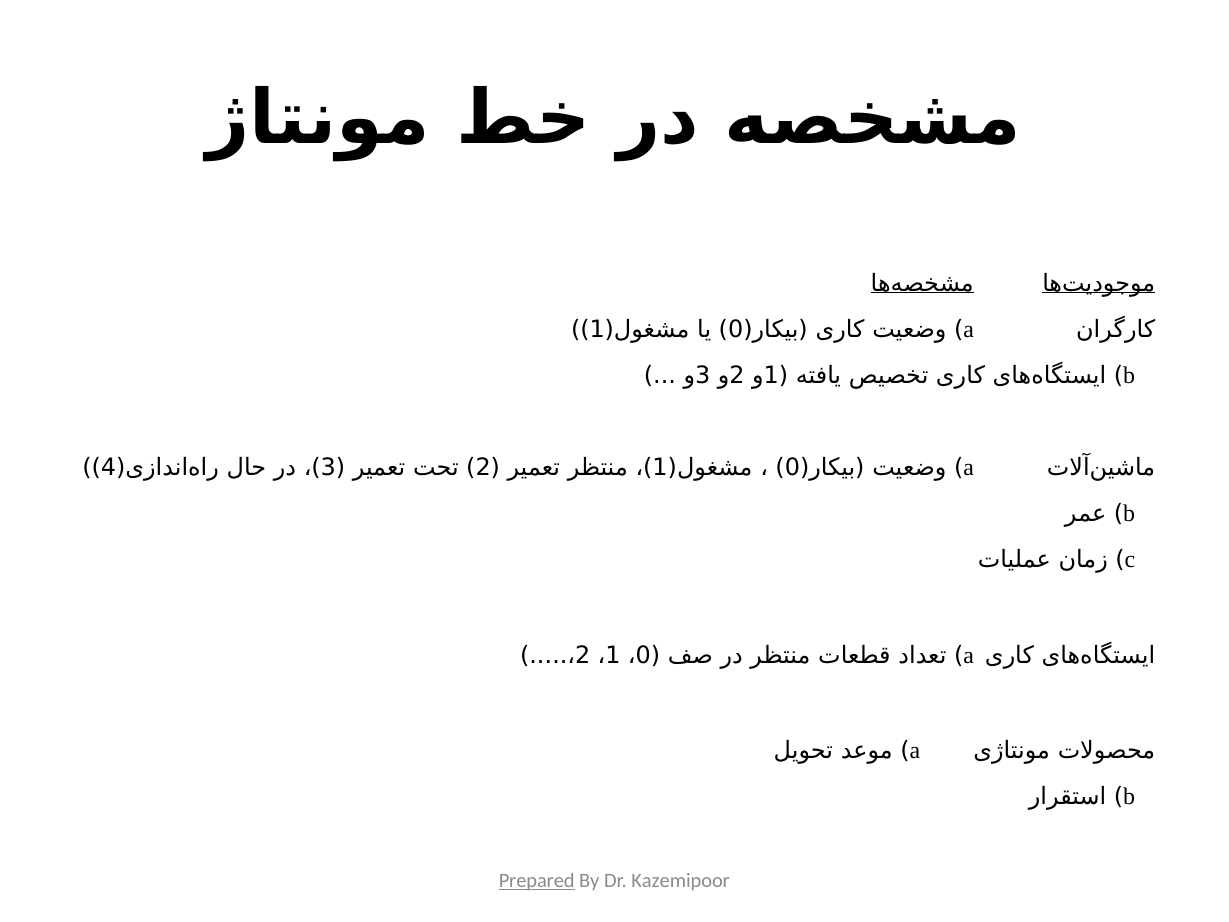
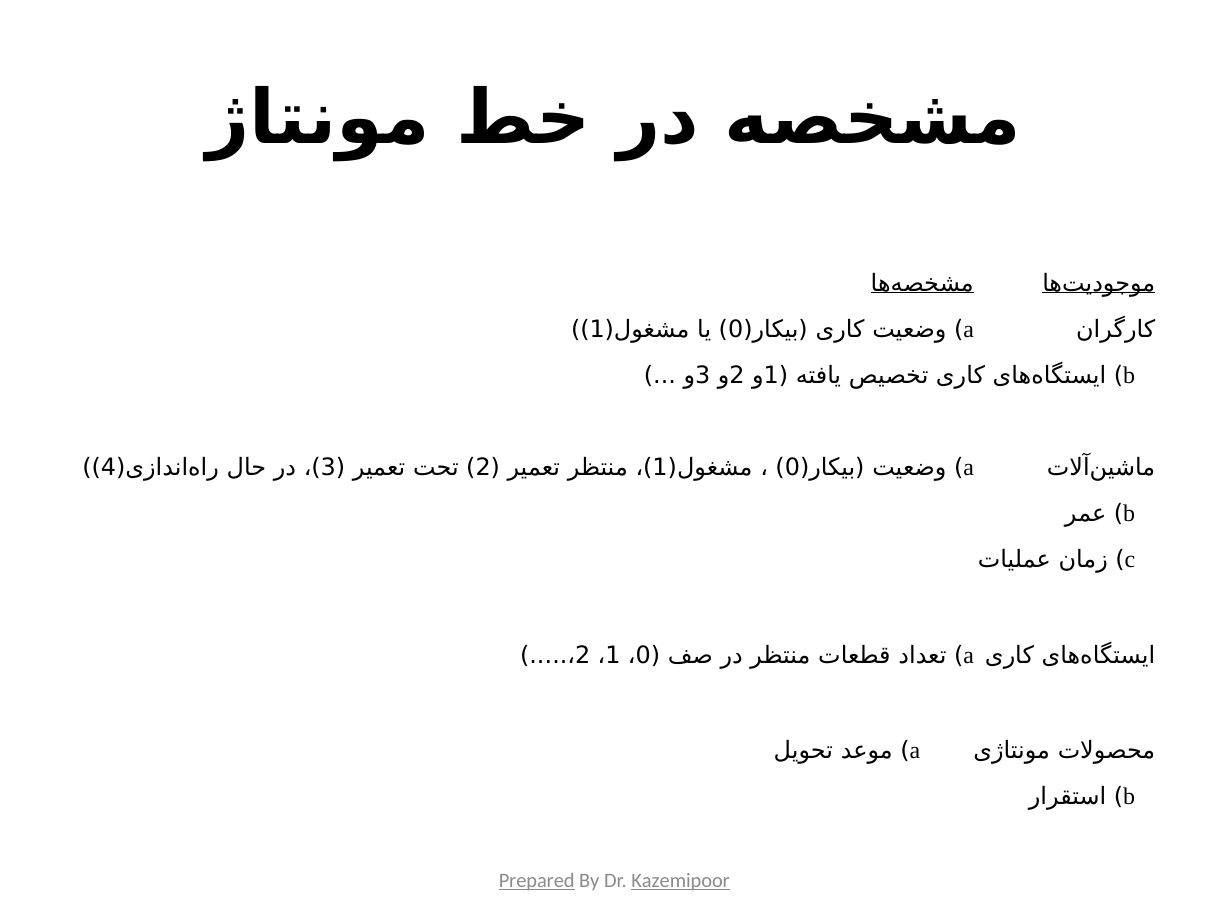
Kazemipoor underline: none -> present (681, 880)
